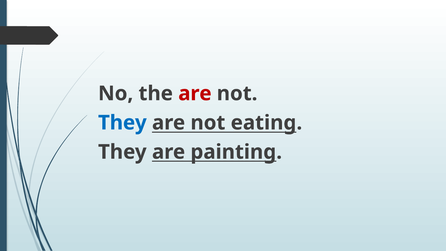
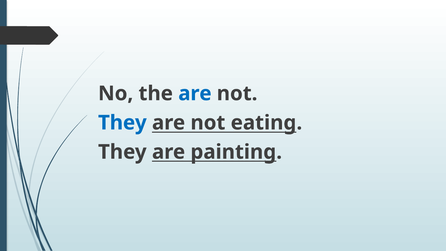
are colour: red -> blue (195, 93)
